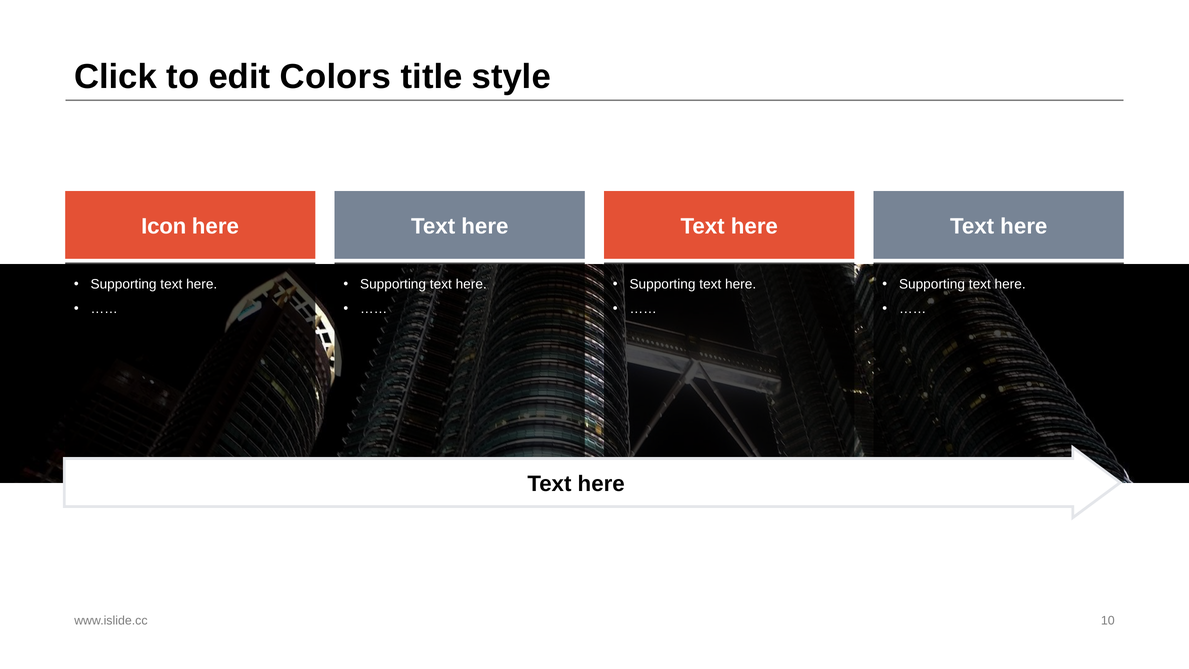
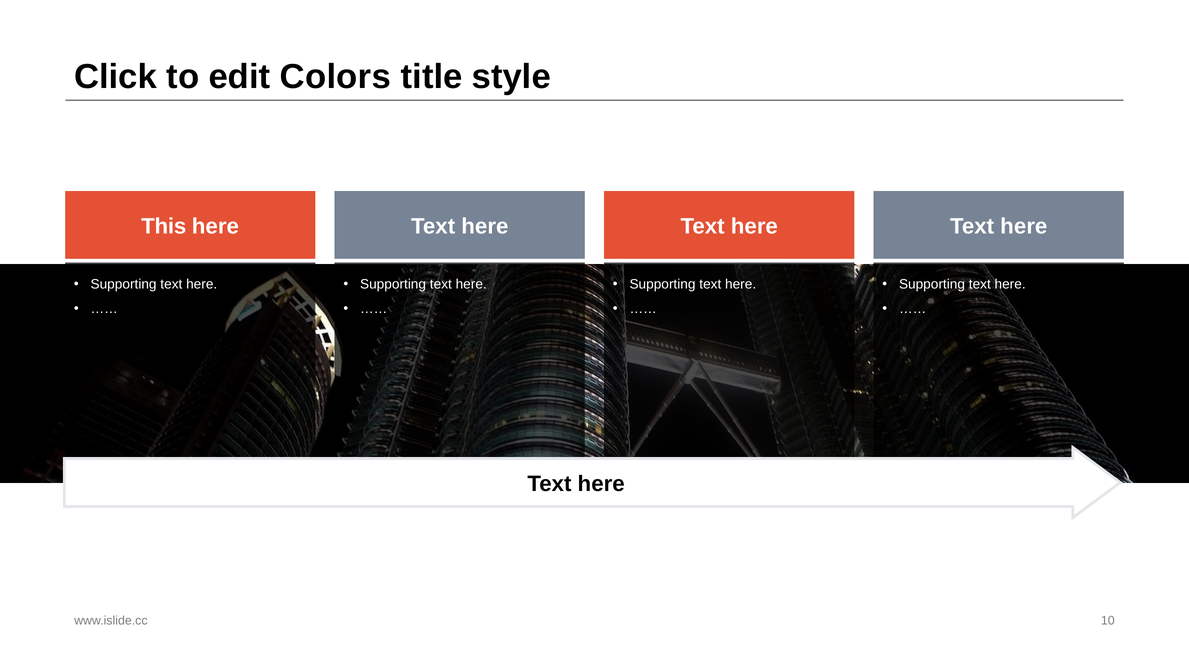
Icon: Icon -> This (164, 226)
